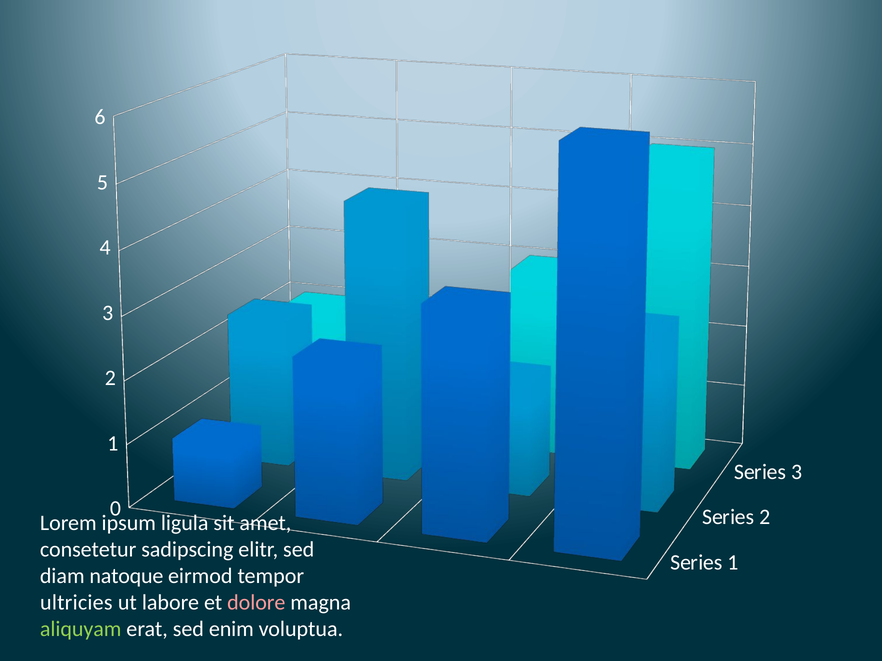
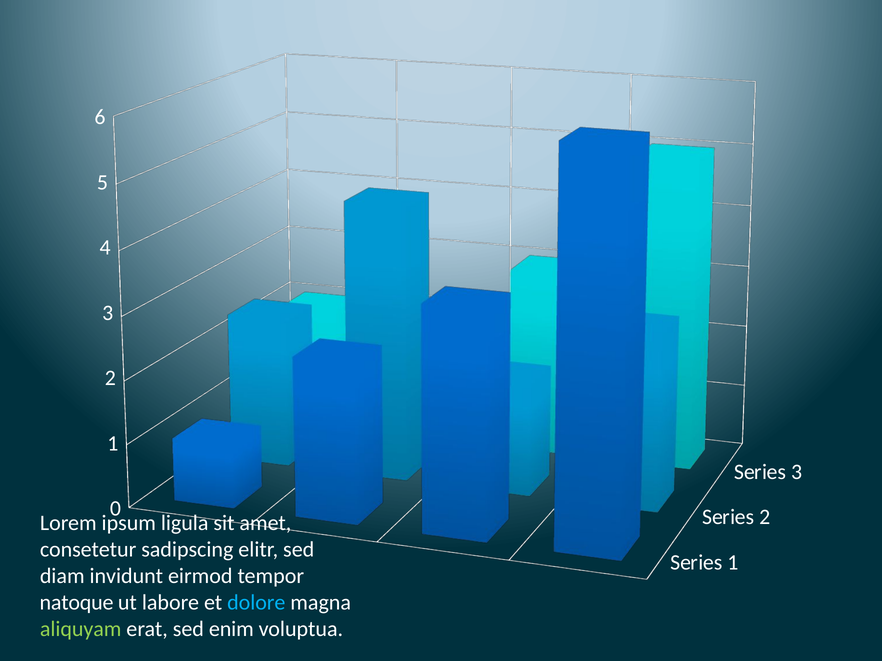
natoque: natoque -> invidunt (126, 576)
ultricies: ultricies -> natoque (77, 603)
dolore colour: pink -> light blue (256, 603)
